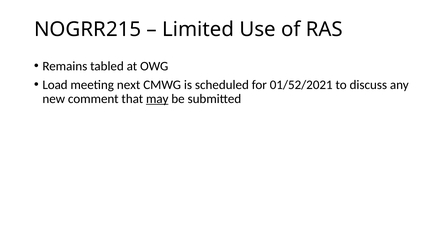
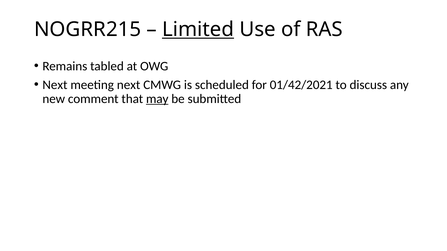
Limited underline: none -> present (198, 29)
Load: Load -> Next (55, 85)
01/52/2021: 01/52/2021 -> 01/42/2021 (301, 85)
